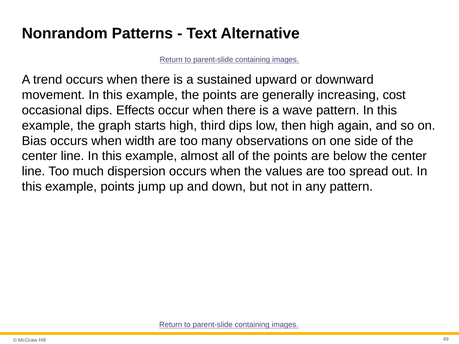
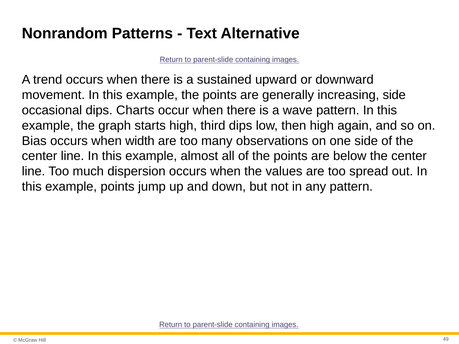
increasing cost: cost -> side (394, 95)
Effects: Effects -> Charts (135, 110)
